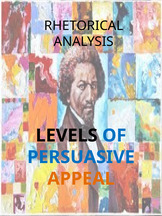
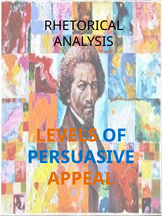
LEVELS colour: black -> orange (67, 136)
